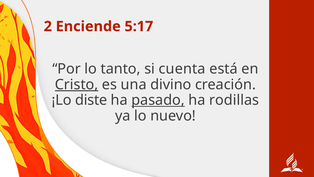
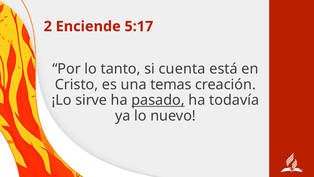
Cristo underline: present -> none (77, 84)
divino: divino -> temas (171, 84)
diste: diste -> sirve (91, 100)
rodillas: rodillas -> todavía (234, 100)
